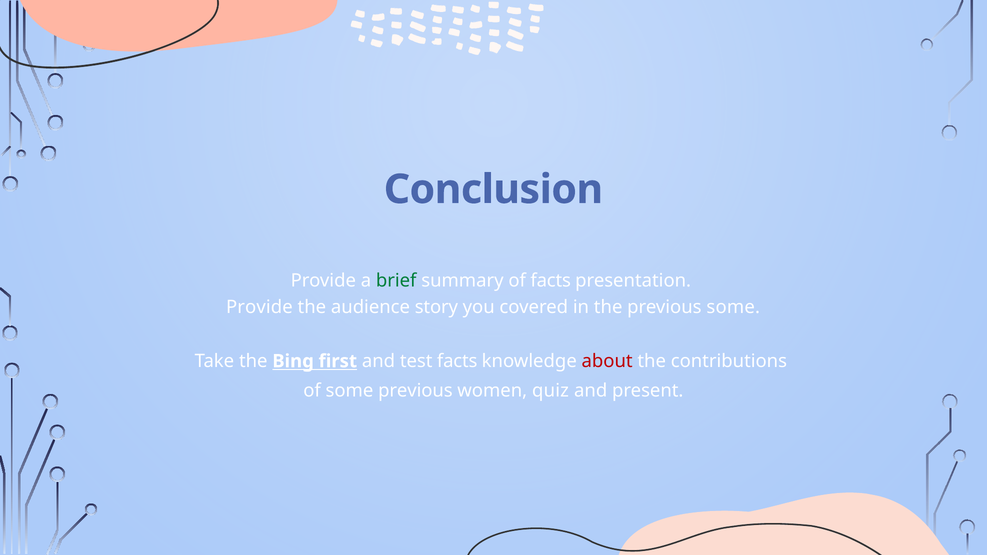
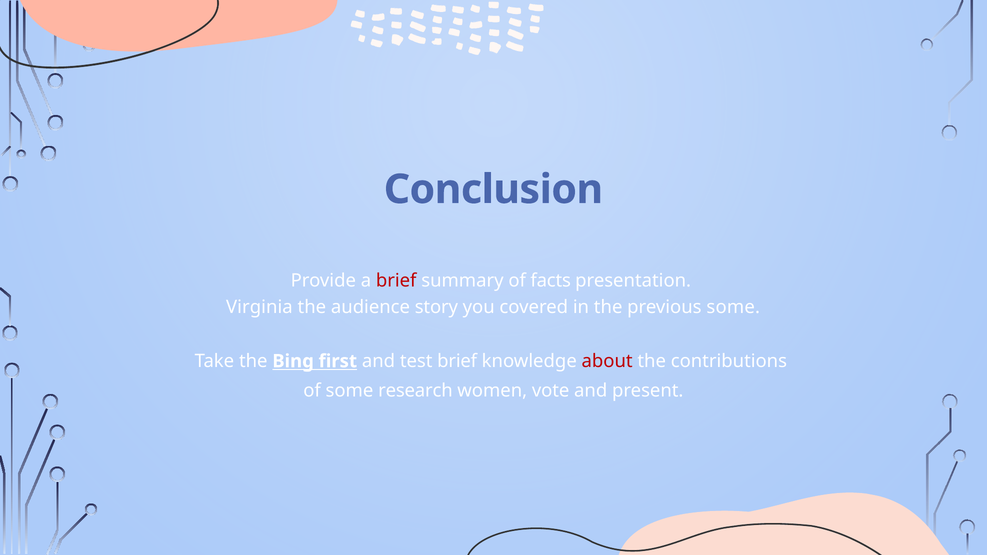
brief colour: green -> red (396, 281)
Provide: Provide -> Virginia (259, 307)
test facts: facts -> brief (457, 361)
some previous: previous -> research (415, 391)
quiz: quiz -> vote (551, 391)
